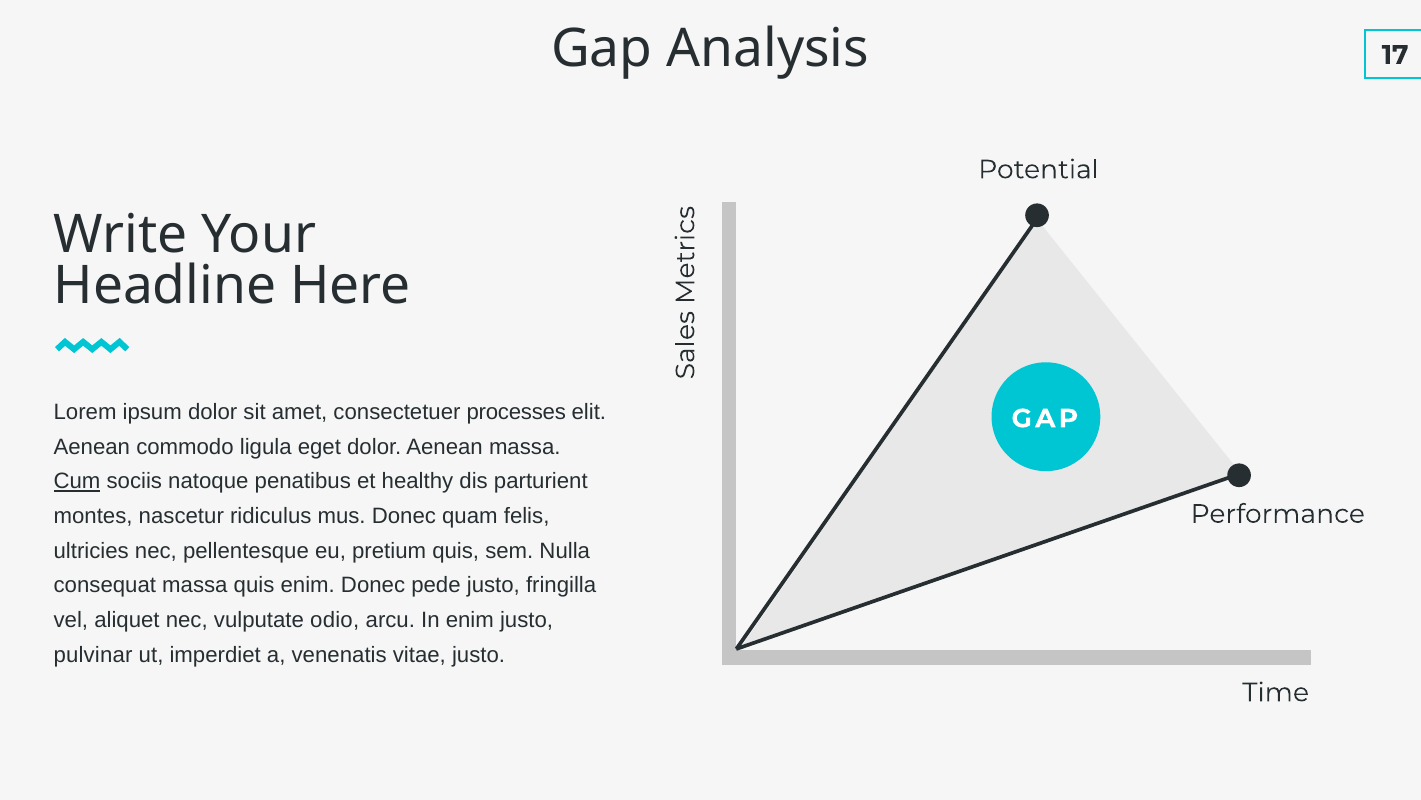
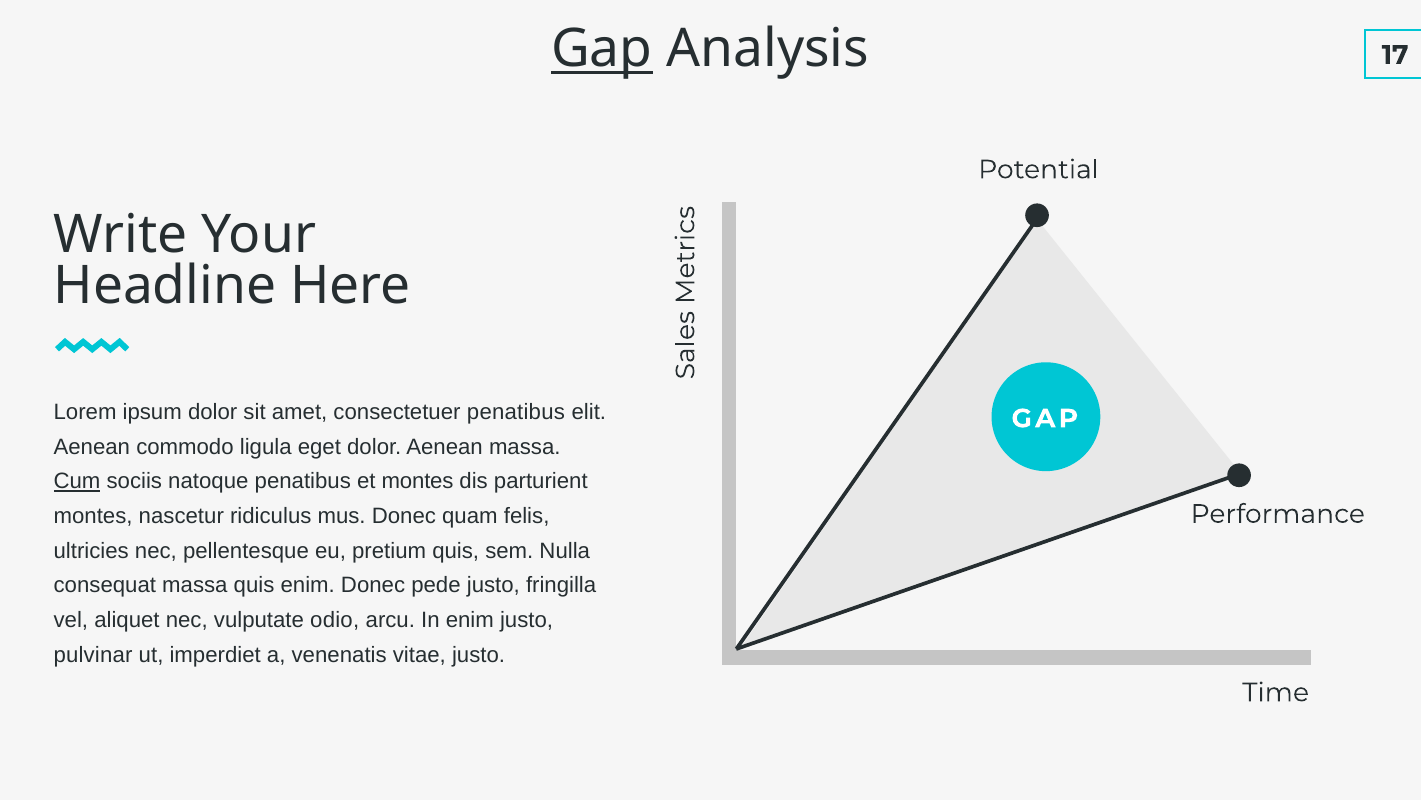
Gap underline: none -> present (602, 49)
consectetuer processes: processes -> penatibus (516, 412)
et healthy: healthy -> montes (418, 481)
